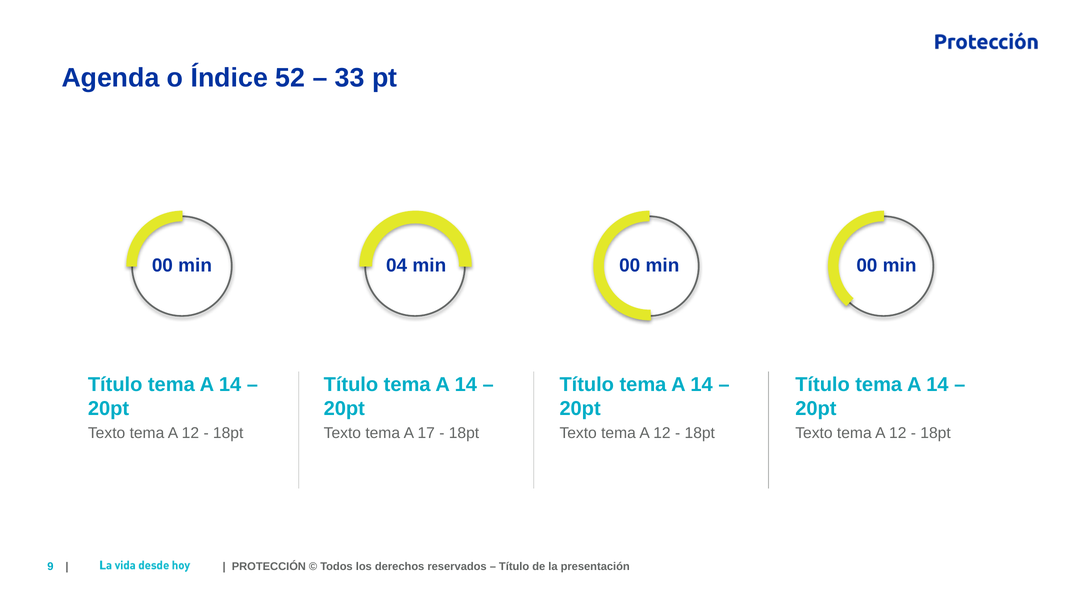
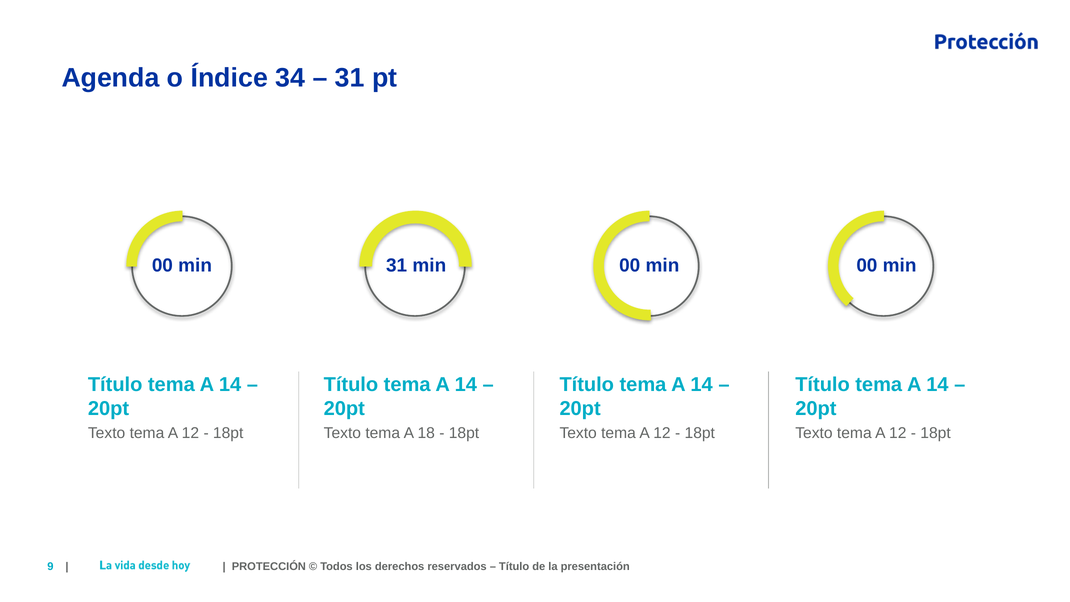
52: 52 -> 34 (290, 78)
33: 33 -> 31 (350, 78)
min 04: 04 -> 31 (397, 265)
17: 17 -> 18 (426, 433)
